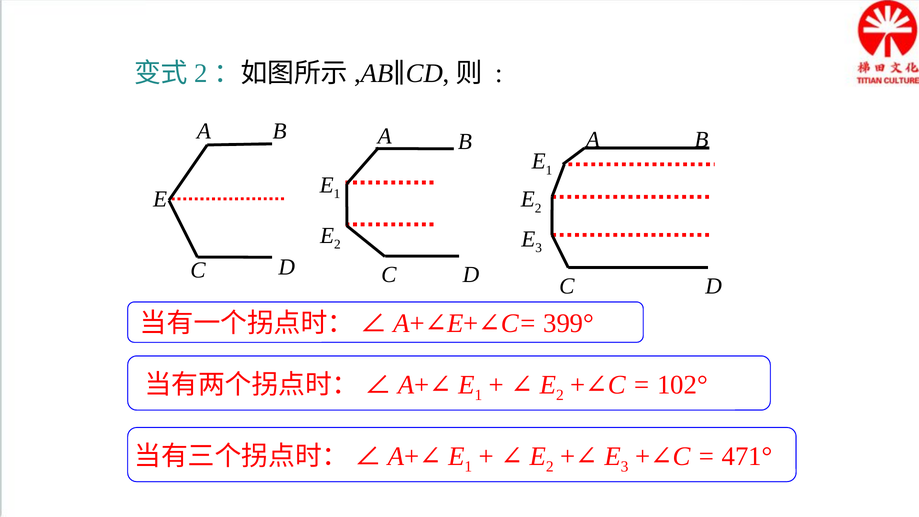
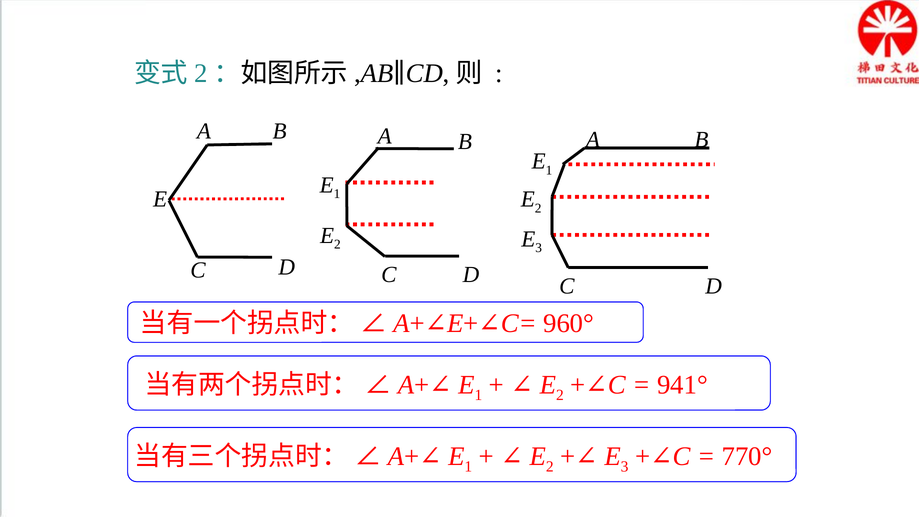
399°: 399° -> 960° (569, 323)
102°: 102° -> 941° (682, 385)
471°: 471° -> 770° (747, 456)
